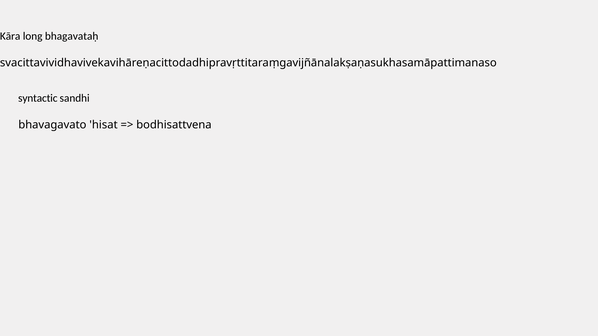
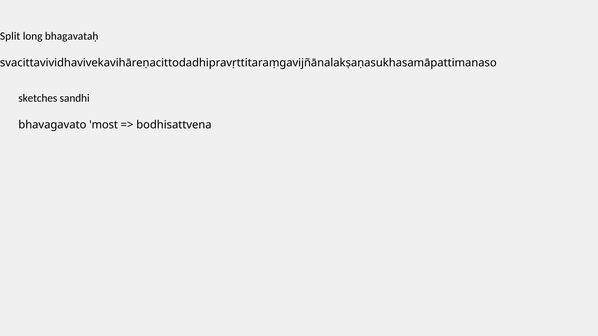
Kāra: Kāra -> Split (10, 36)
syntactic: syntactic -> sketches (38, 98)
hisat: hisat -> most (104, 125)
